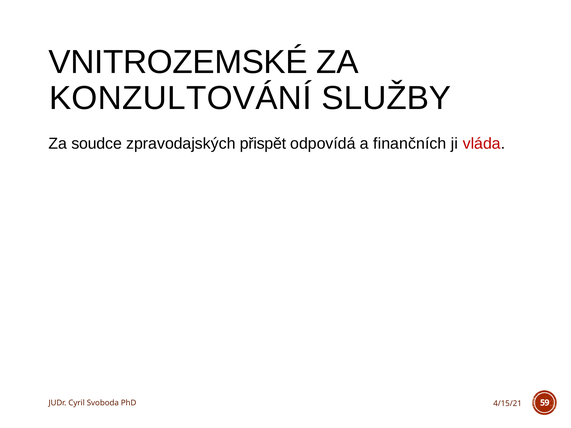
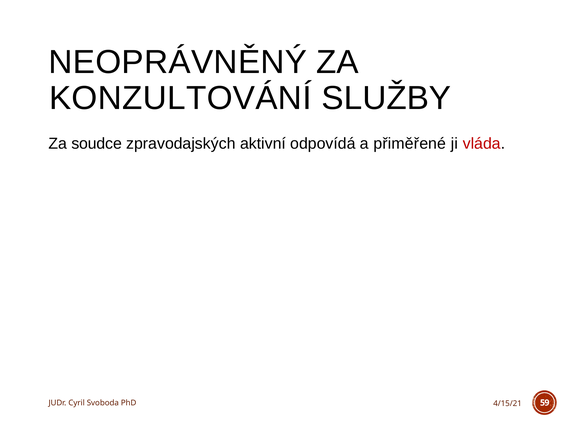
VNITROZEMSKÉ: VNITROZEMSKÉ -> NEOPRÁVNĚNÝ (178, 62)
přispět: přispět -> aktivní (263, 144)
finančních: finančních -> přiměřené (410, 144)
